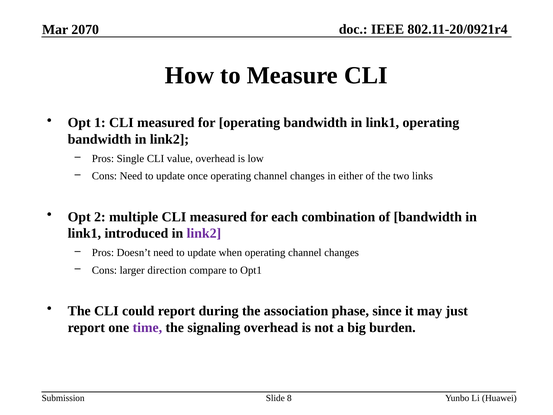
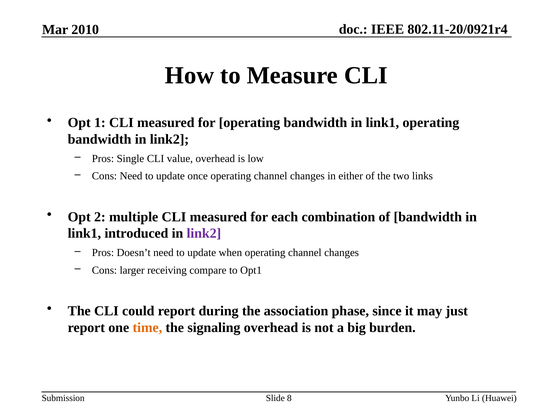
2070: 2070 -> 2010 (85, 30)
direction: direction -> receiving (167, 270)
time colour: purple -> orange (147, 327)
